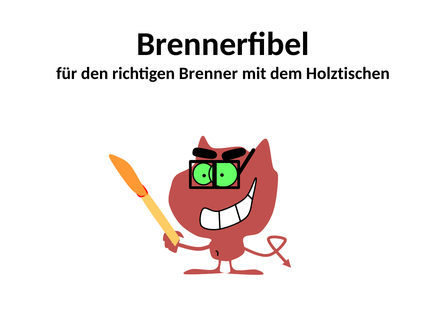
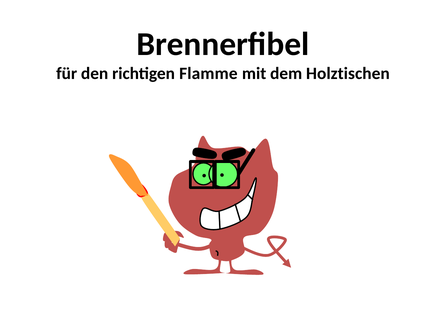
Brenner: Brenner -> Flamme (208, 74)
